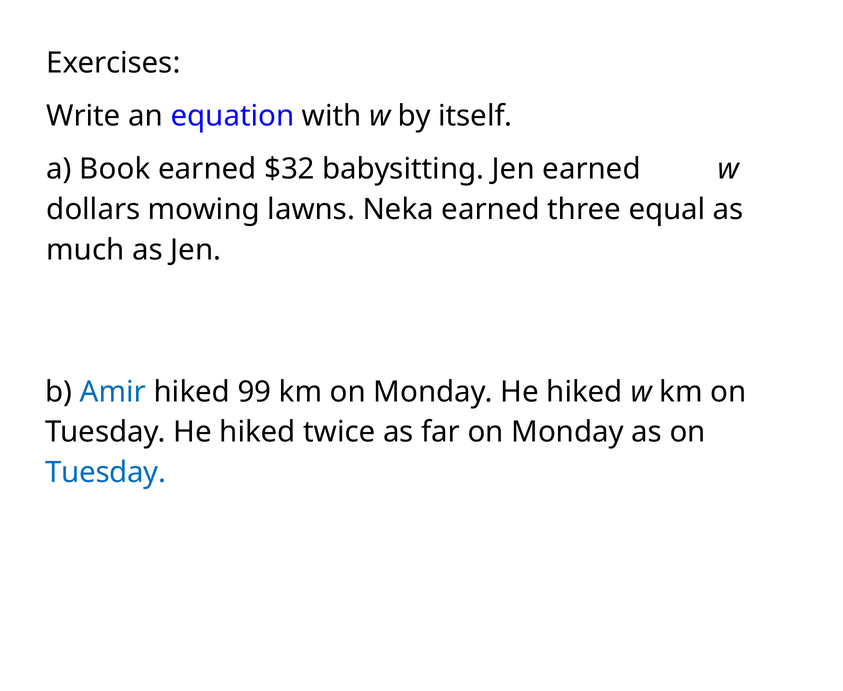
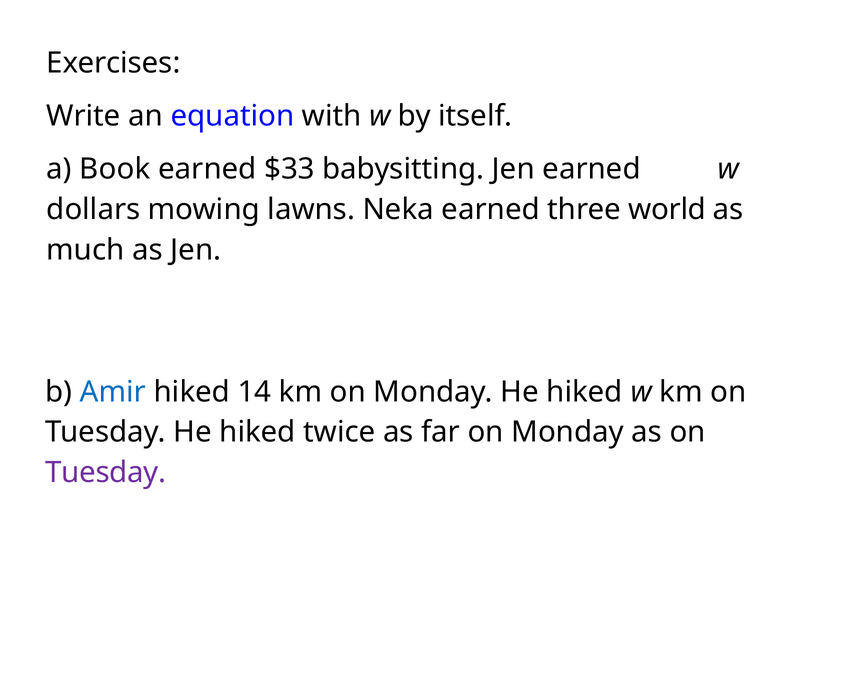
$32: $32 -> $33 (289, 169)
equal: equal -> world (667, 210)
99: 99 -> 14 (254, 392)
Tuesday colour: blue -> purple (106, 473)
